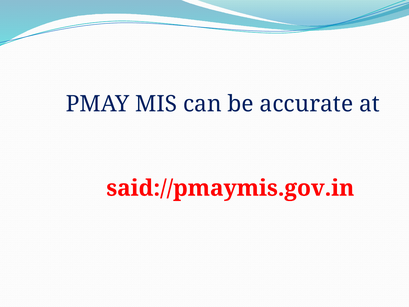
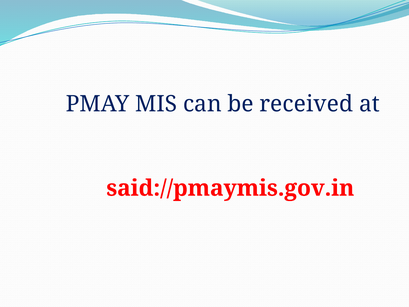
accurate: accurate -> received (306, 104)
